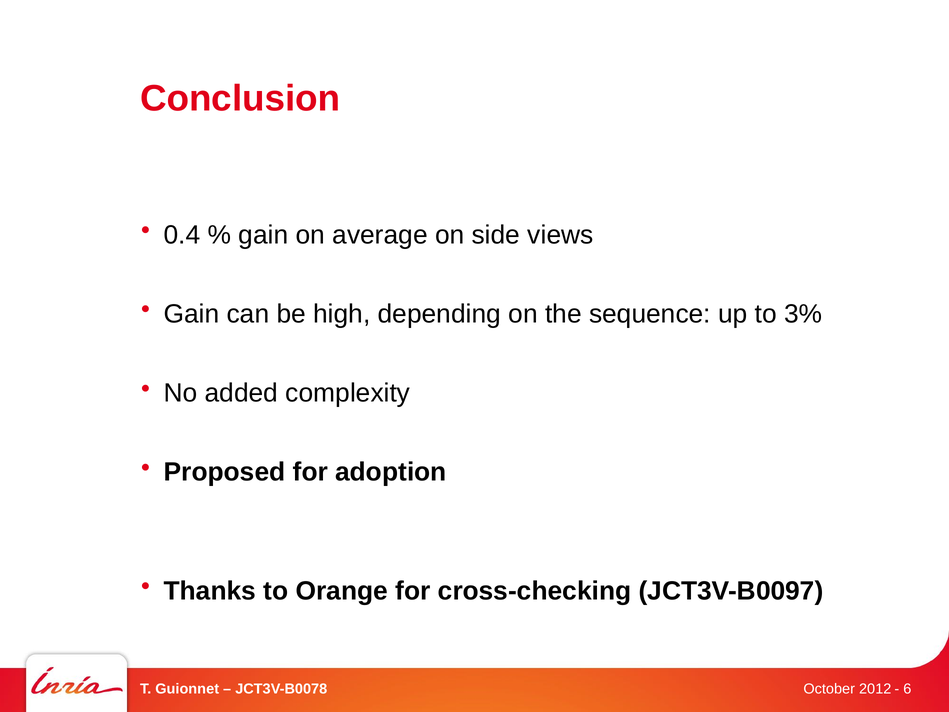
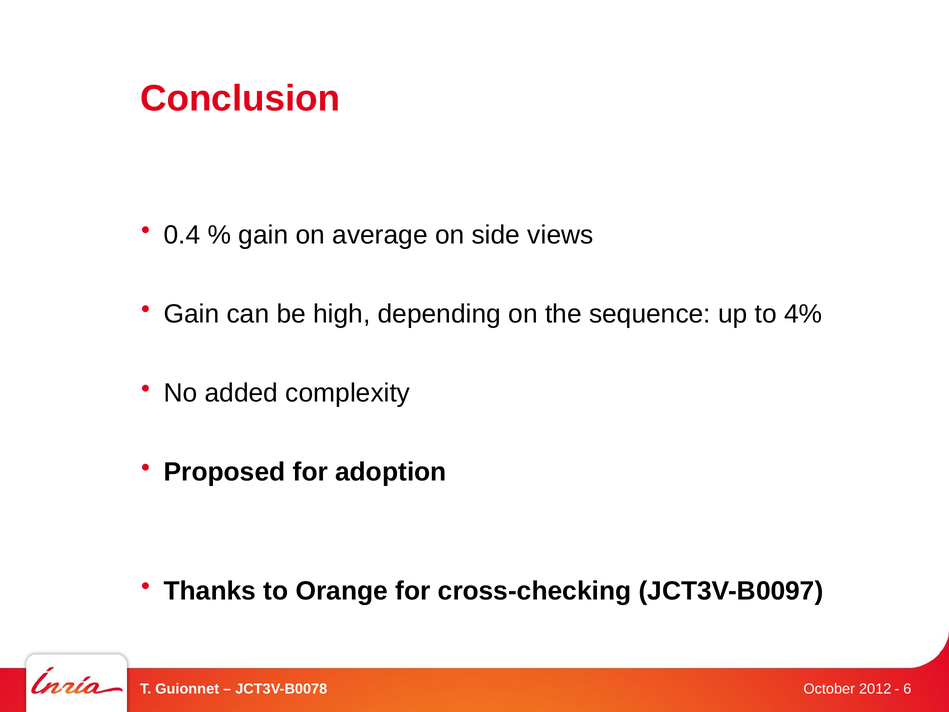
3%: 3% -> 4% (803, 314)
